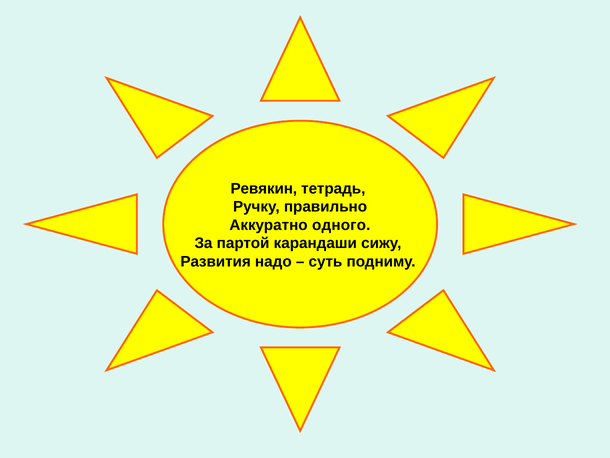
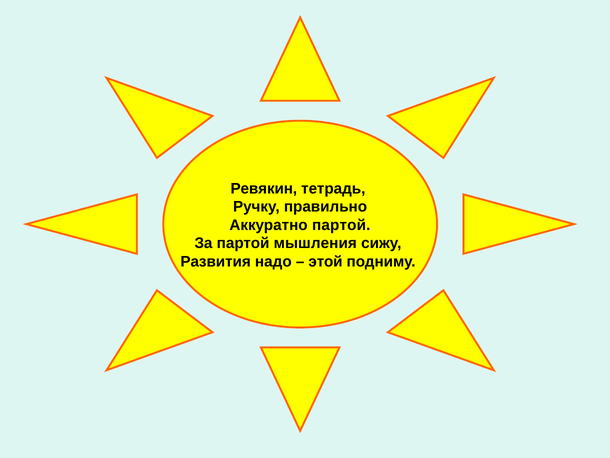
Аккуратно одного: одного -> партой (341, 225)
карандаши: карандаши -> мышления (315, 243)
суть: суть -> этой (326, 261)
